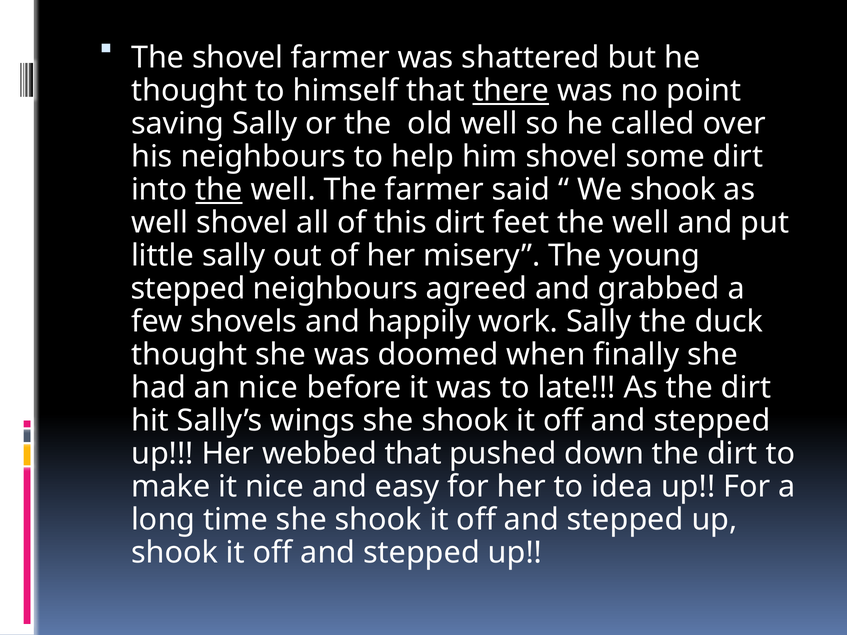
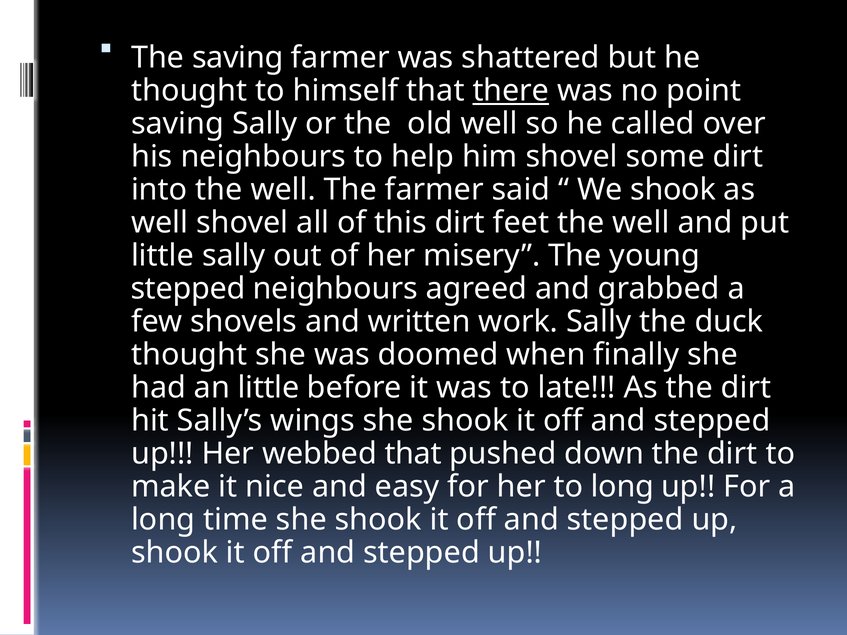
The shovel: shovel -> saving (238, 58)
the underline: present -> none (219, 190)
happily: happily -> written (419, 322)
an nice: nice -> little (269, 388)
to idea: idea -> long (622, 487)
